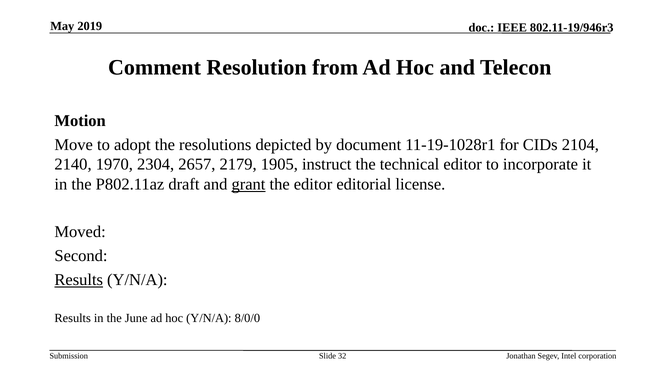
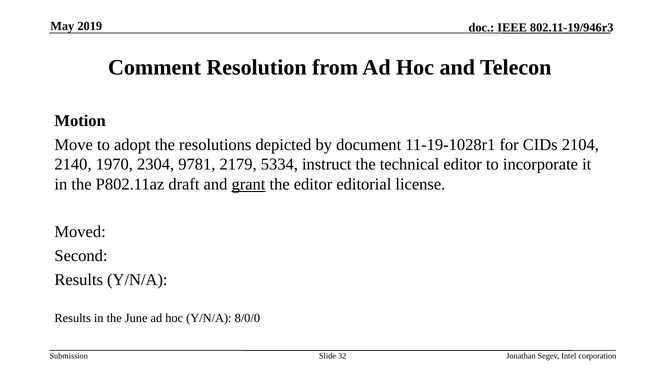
2657: 2657 -> 9781 (197, 165)
1905: 1905 -> 5334 (279, 165)
Results underline: present -> none (79, 280)
